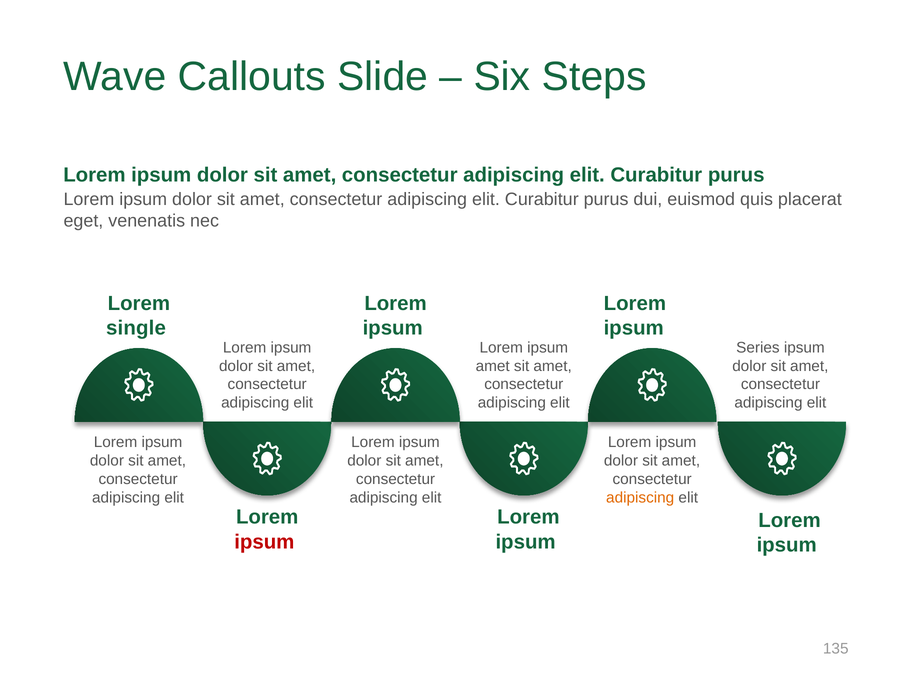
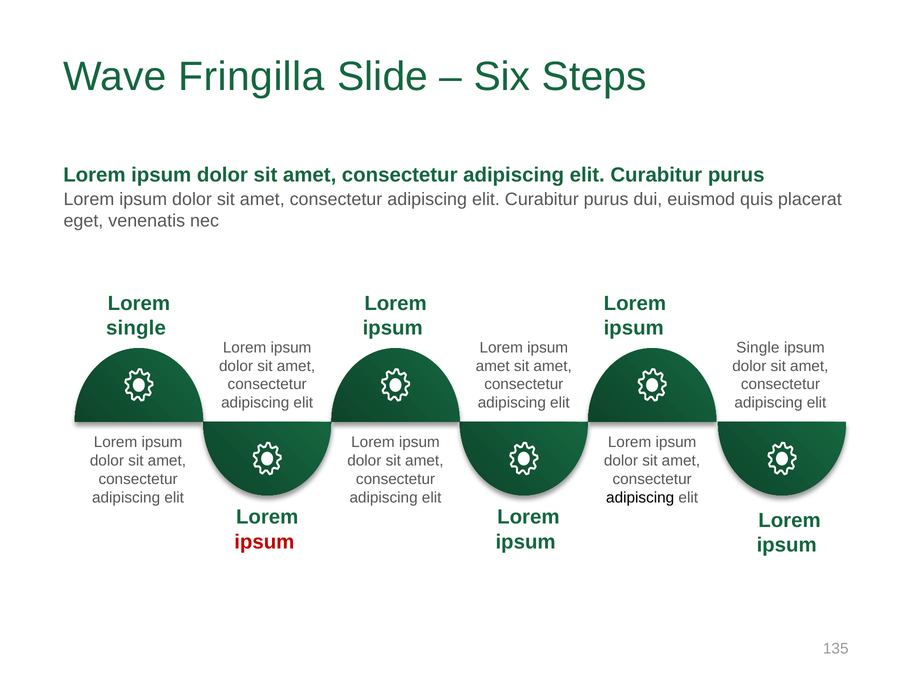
Callouts: Callouts -> Fringilla (251, 77)
Series: Series -> Single (758, 347)
adipiscing colour: orange -> black (640, 497)
